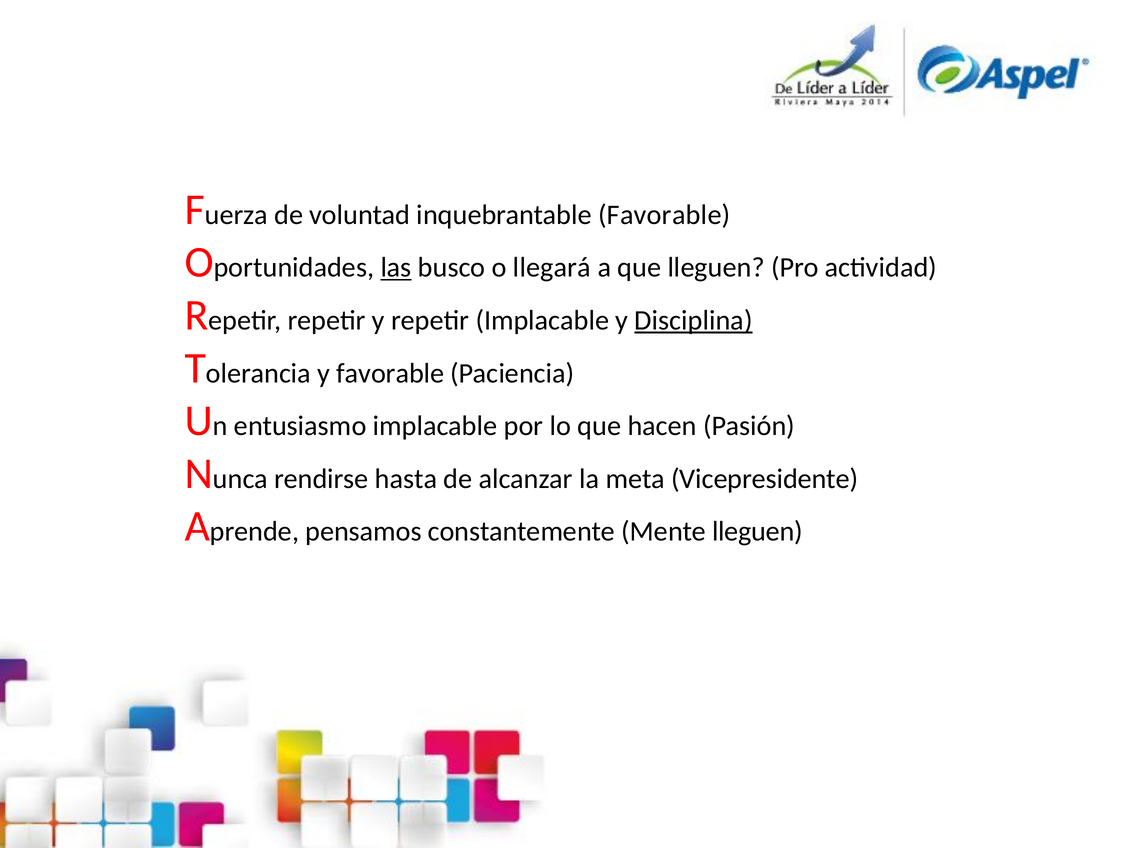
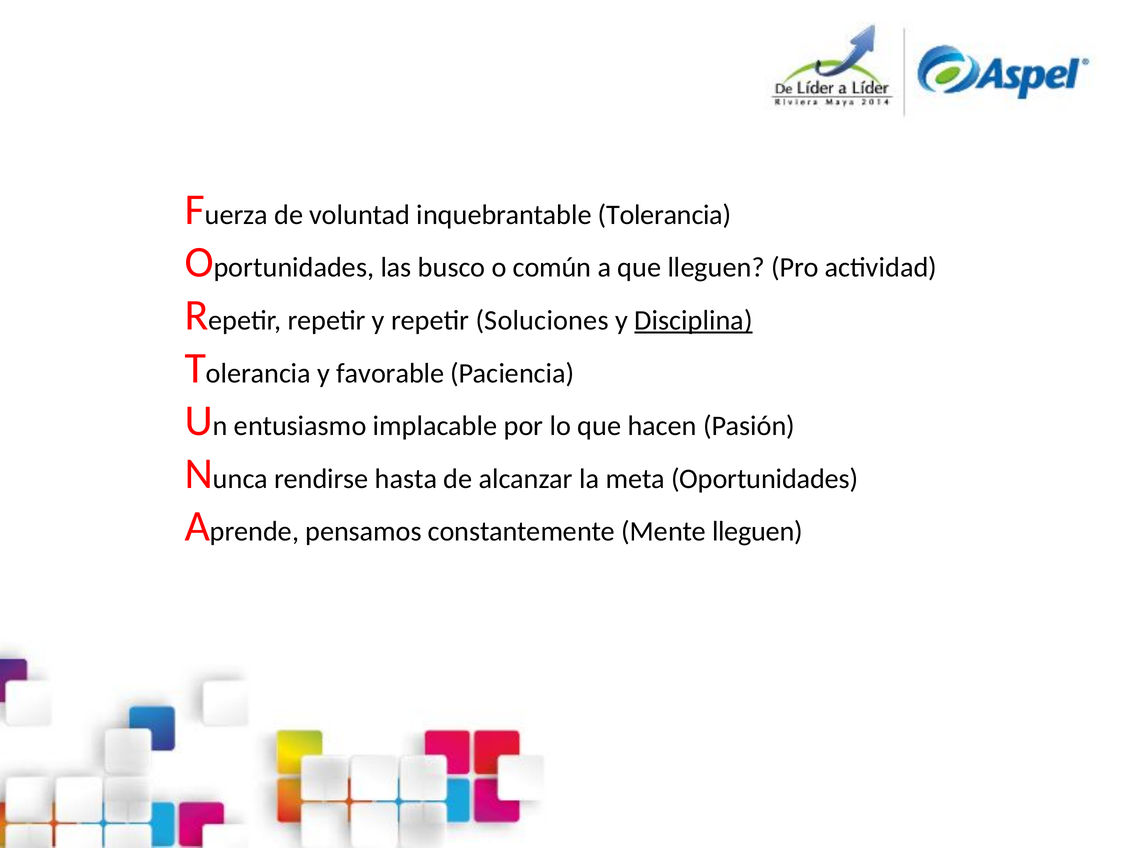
inquebrantable Favorable: Favorable -> Tolerancia (665, 215)
las underline: present -> none (396, 268)
llegará: llegará -> común (552, 268)
repetir Implacable: Implacable -> Soluciones (542, 321)
Vicepresidente: Vicepresidente -> Oportunidades (765, 479)
